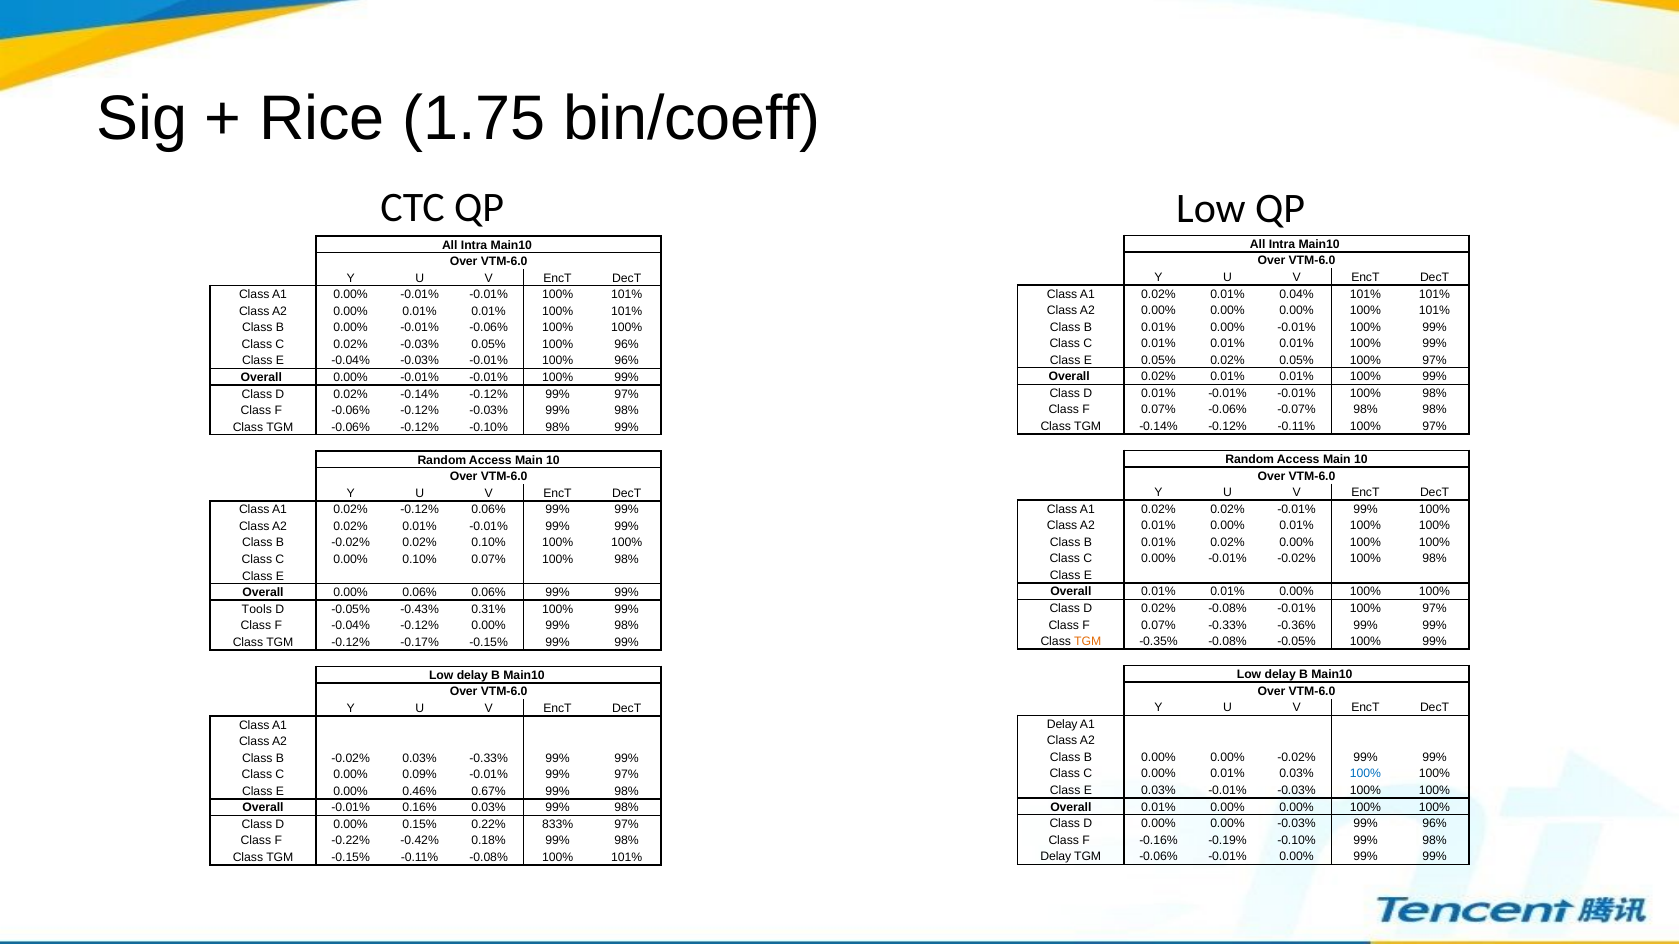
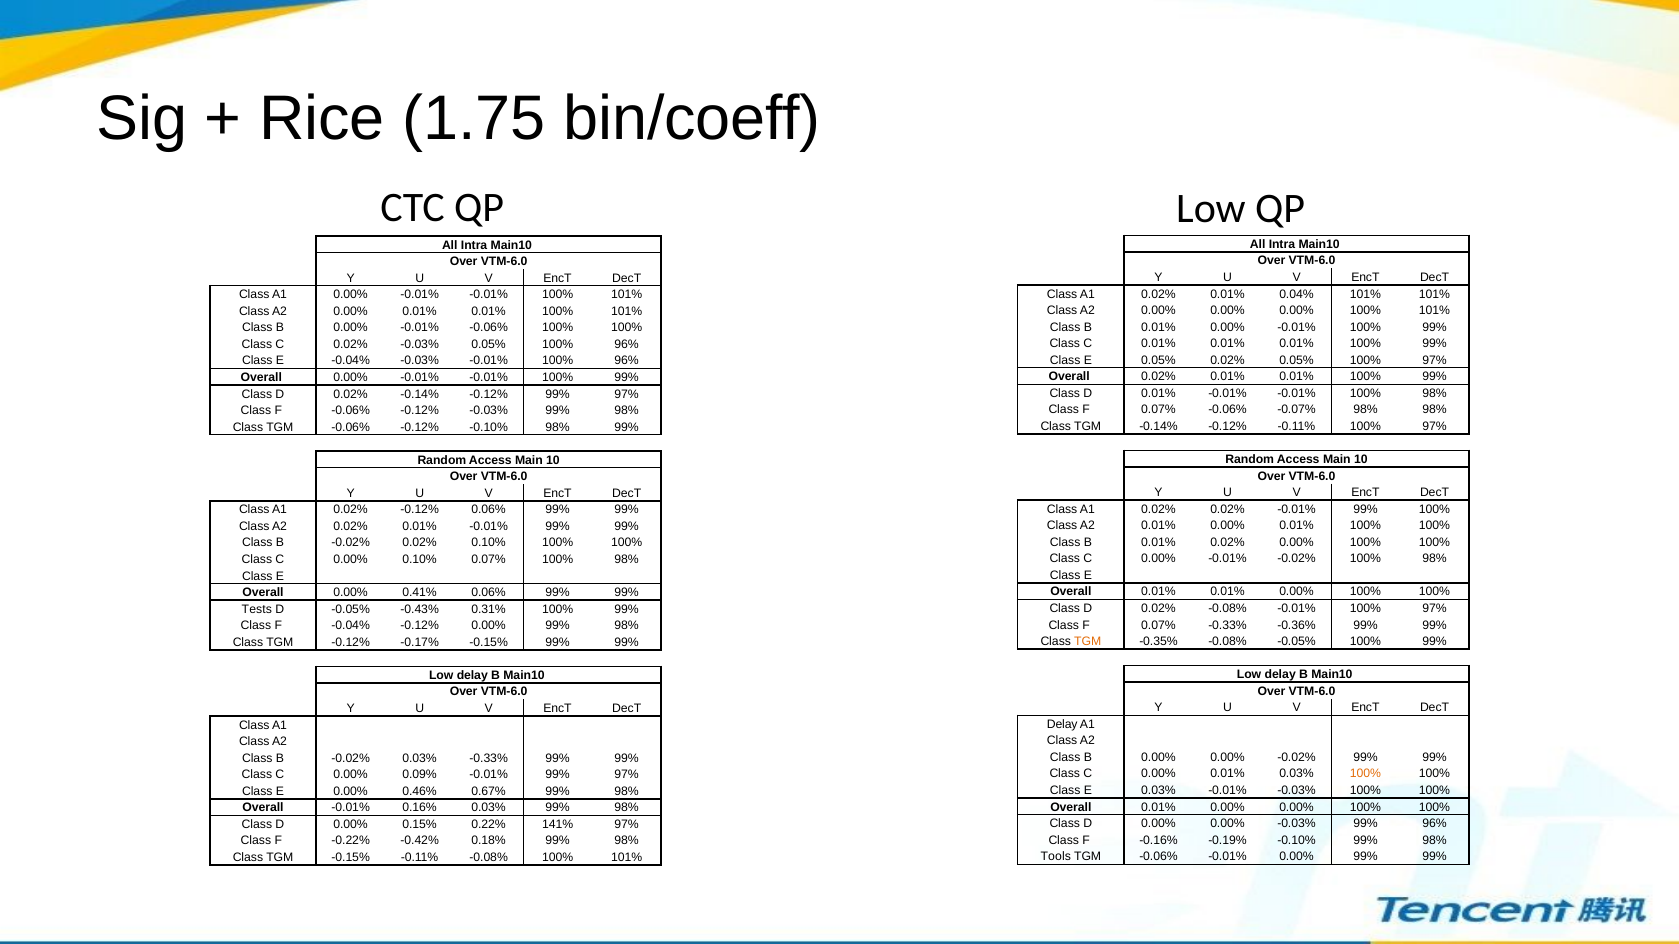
0.00% 0.06%: 0.06% -> 0.41% (420, 593)
Tools: Tools -> Tests (257, 609)
100% colour: blue -> orange (1366, 774)
833%: 833% -> 141% (558, 825)
Delay: Delay -> Tools (1056, 857)
